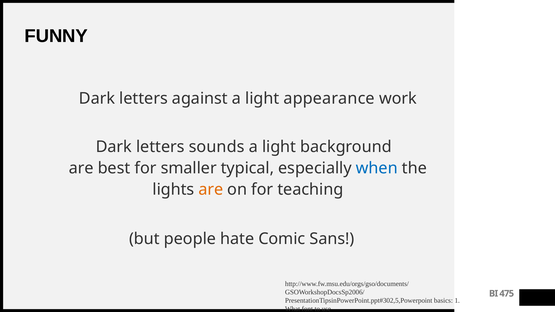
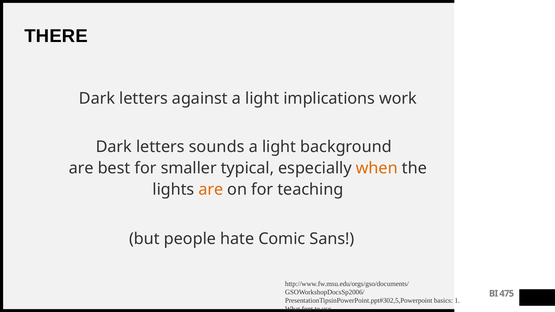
FUNNY: FUNNY -> THERE (56, 36)
appearance: appearance -> implications (329, 98)
when colour: blue -> orange (377, 168)
